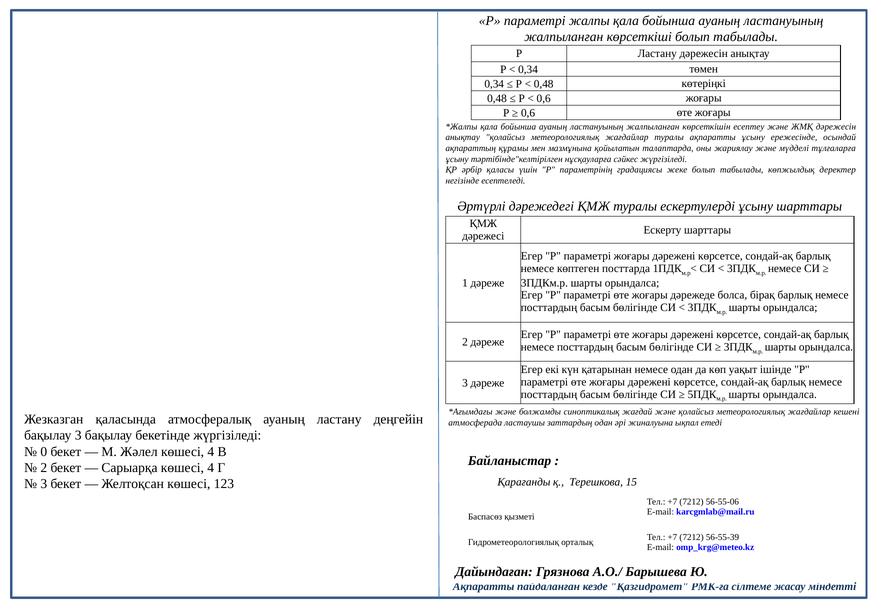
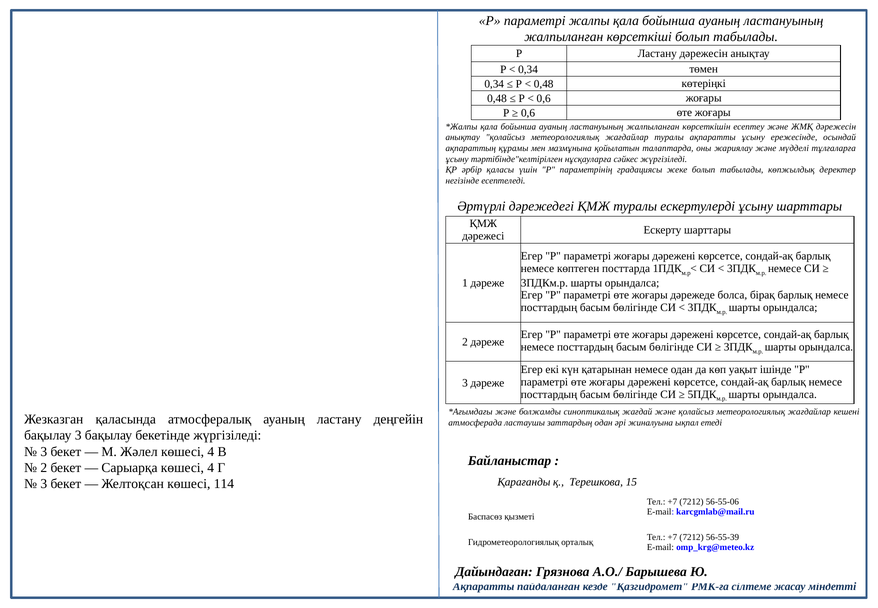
0: 0 -> 3 (44, 451)
123: 123 -> 114 (224, 484)
